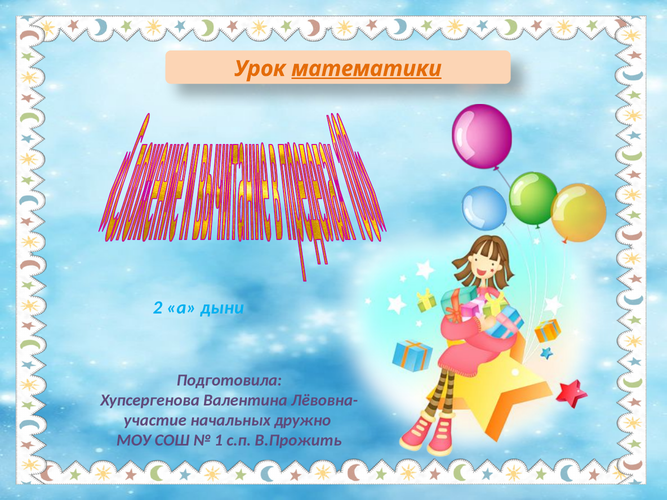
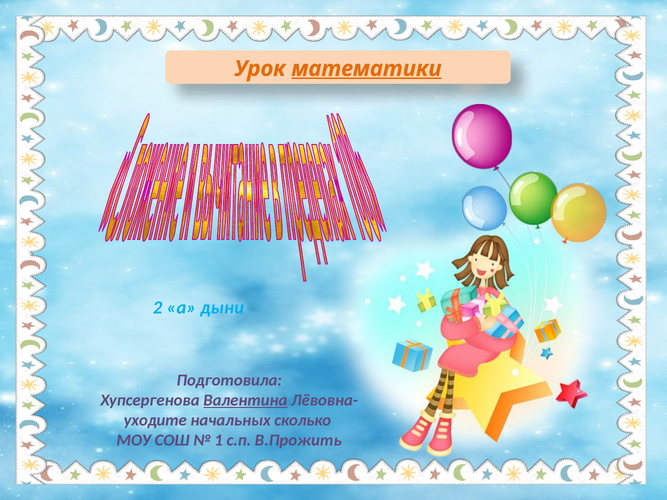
Валентина underline: none -> present (245, 401)
участие: участие -> уходите (155, 421)
дружно: дружно -> сколько (303, 421)
